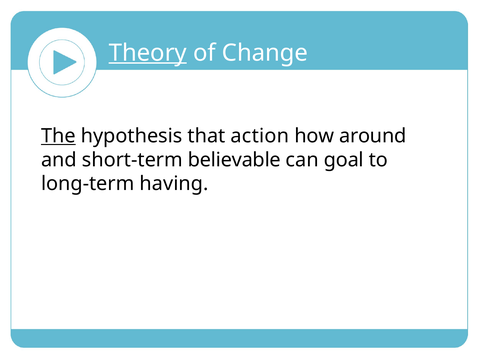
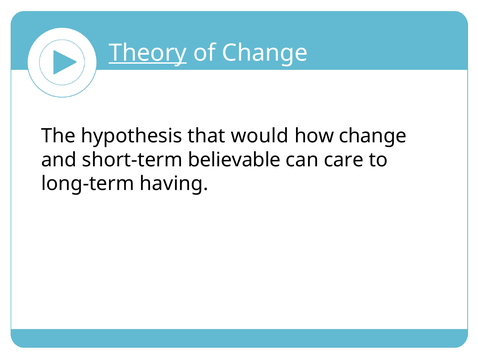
The underline: present -> none (58, 136)
action: action -> would (260, 136)
how around: around -> change (373, 136)
goal: goal -> care (344, 160)
